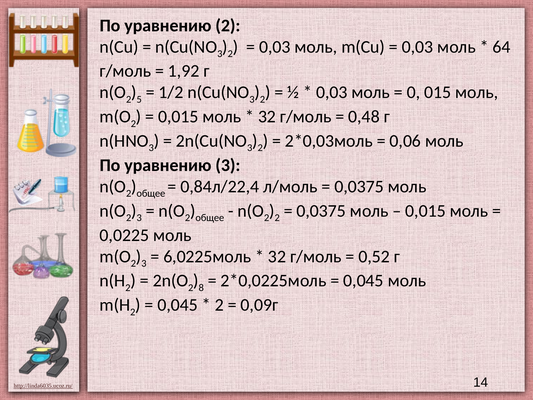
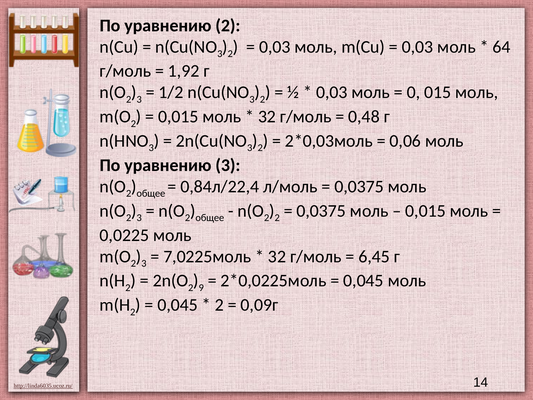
5: 5 -> 3 (139, 99)
6,0225моль: 6,0225моль -> 7,0225моль (207, 256)
0,52: 0,52 -> 6,45 (374, 256)
8: 8 -> 9 (201, 287)
